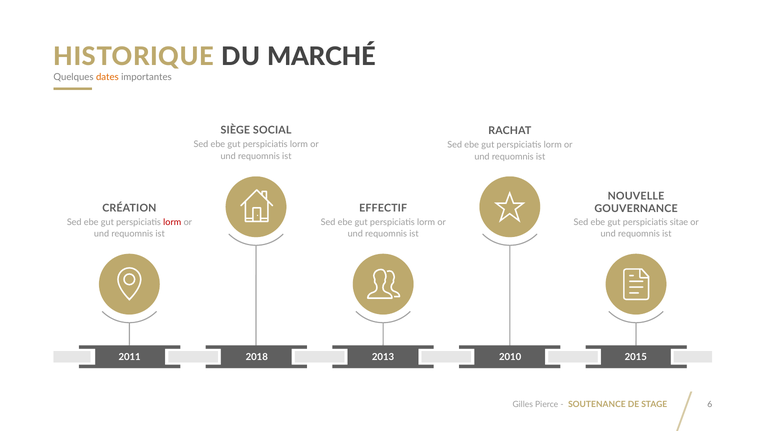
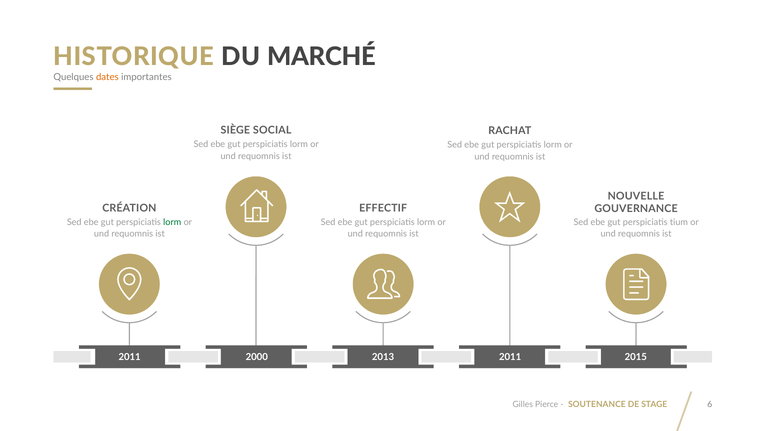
lorm colour: red -> green (172, 222)
sitae: sitae -> tium (679, 222)
2018: 2018 -> 2000 (257, 357)
2013 2010: 2010 -> 2011 (510, 357)
